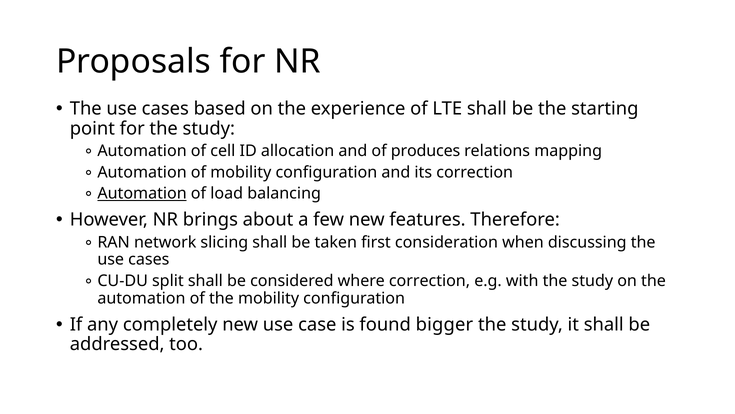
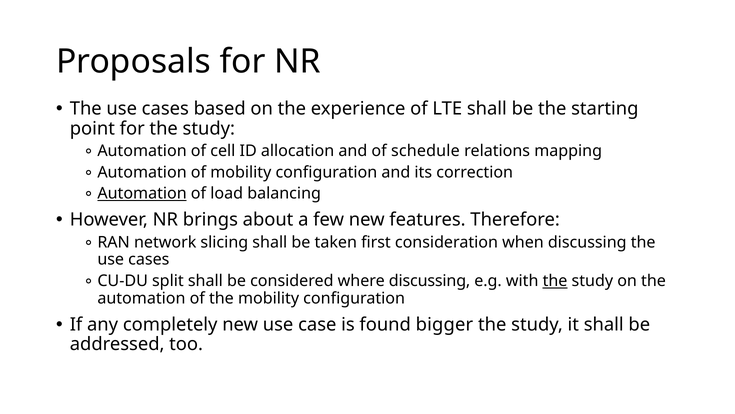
produces: produces -> schedule (425, 151)
where correction: correction -> discussing (430, 280)
the underline: none -> present (555, 280)
